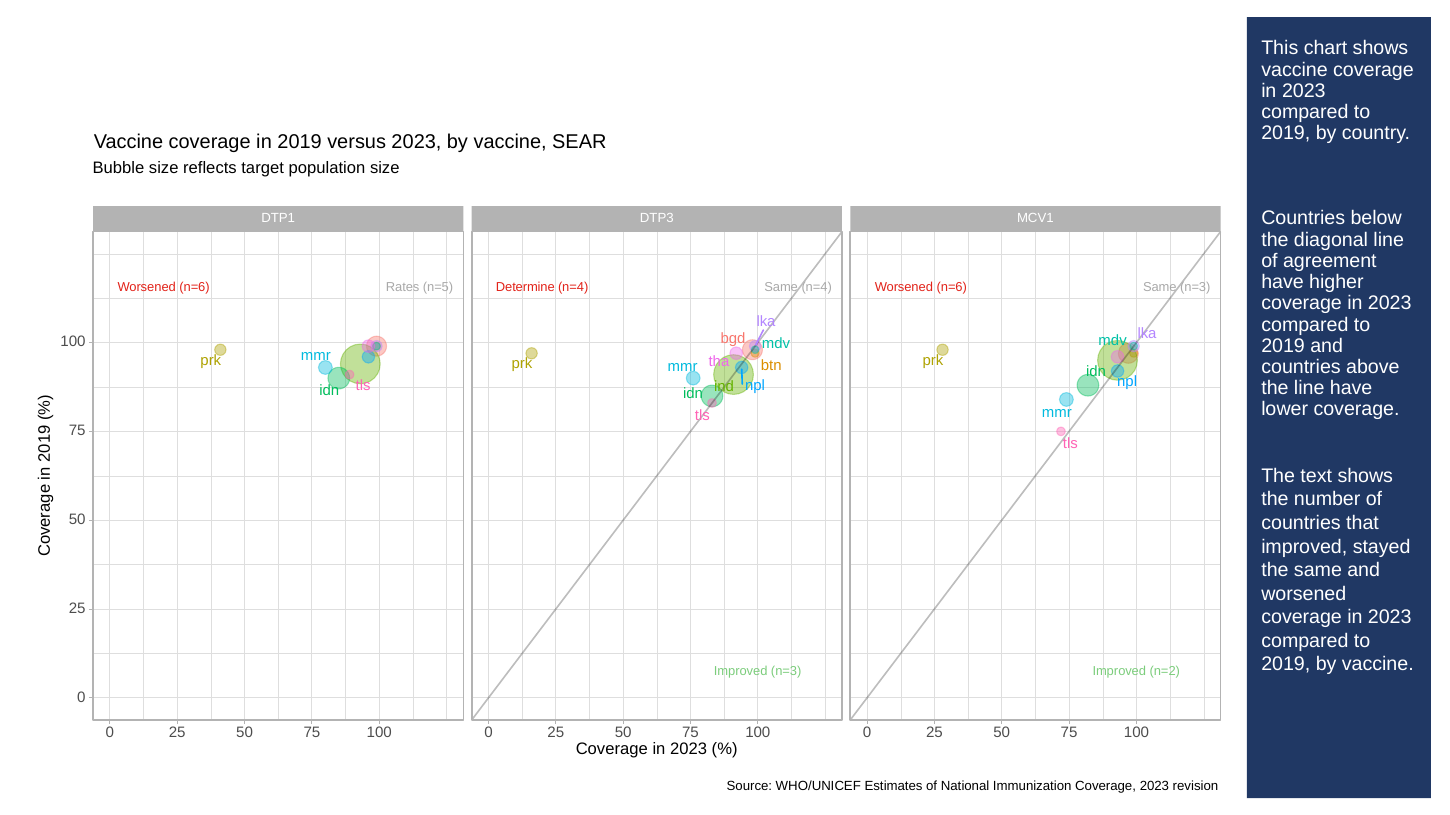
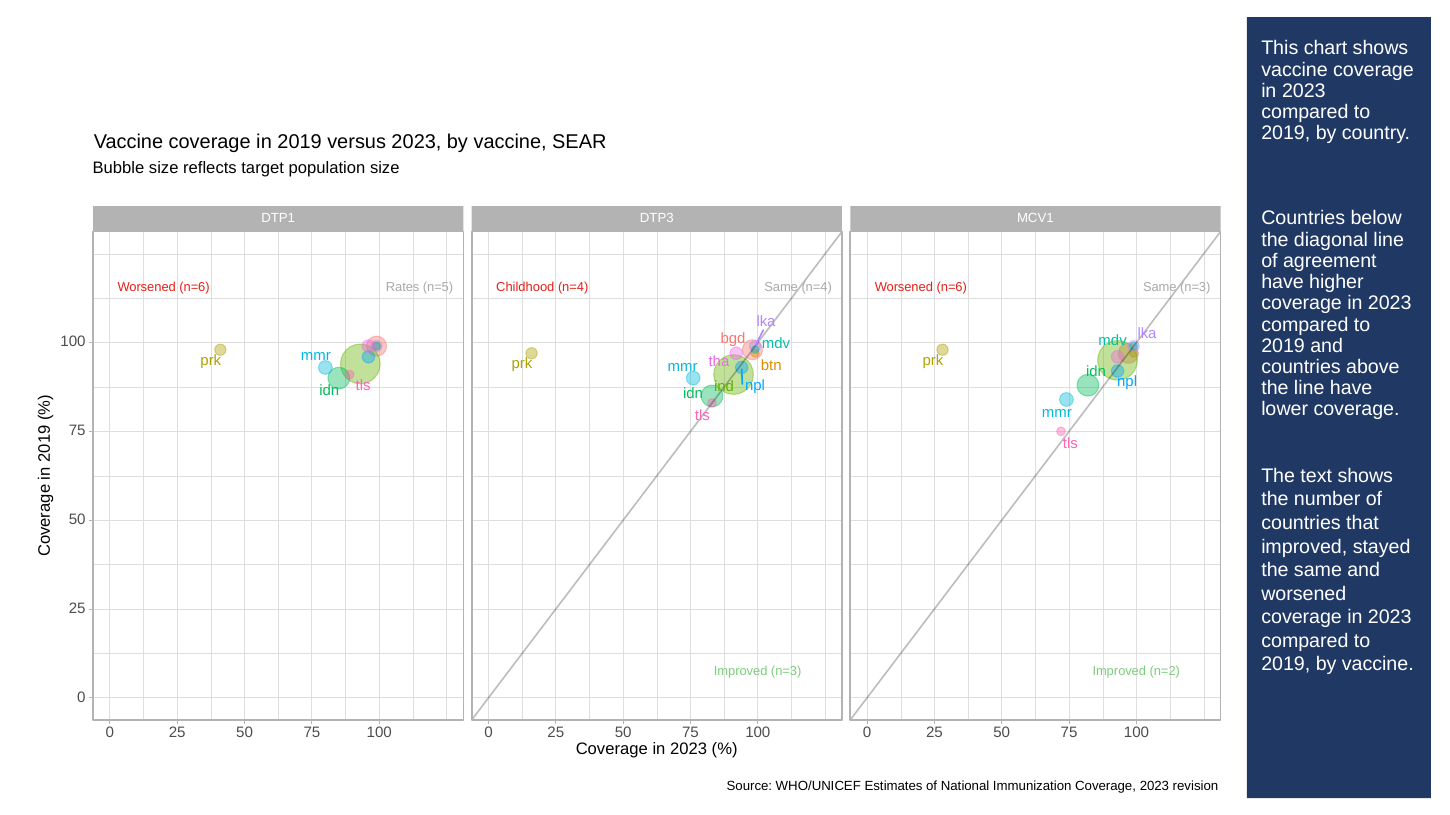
Determine: Determine -> Childhood (525, 288)
